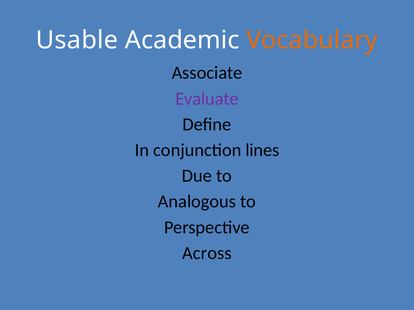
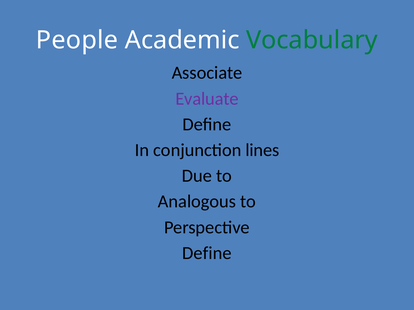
Usable: Usable -> People (77, 40)
Vocabulary colour: orange -> green (312, 40)
Across: Across -> Define (207, 253)
